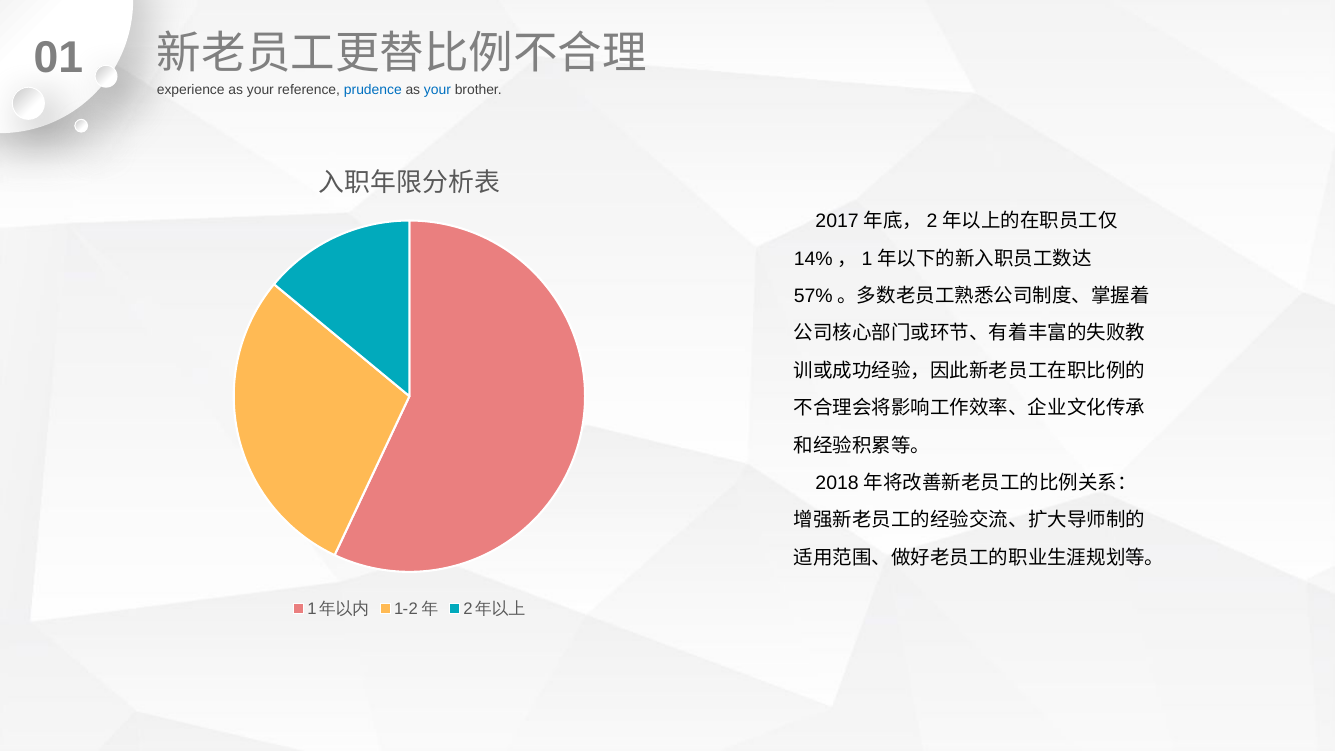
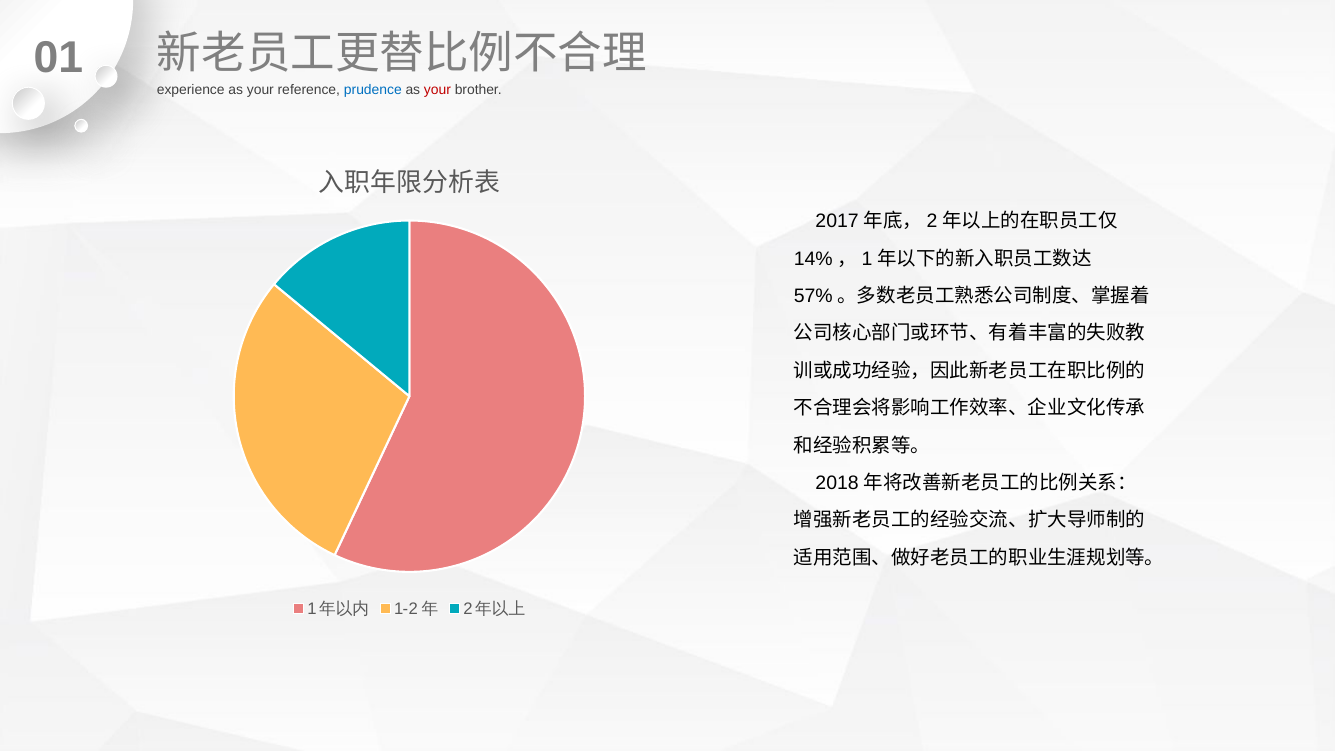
your colour: blue -> red (437, 90)
